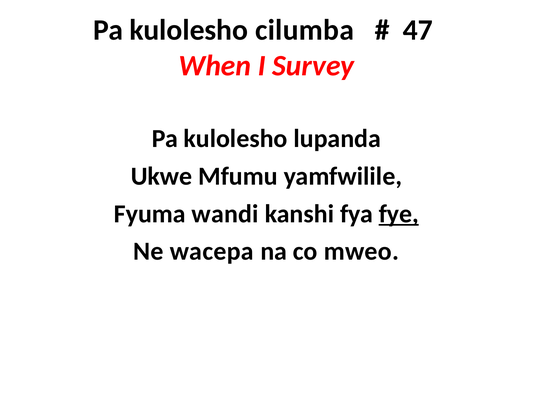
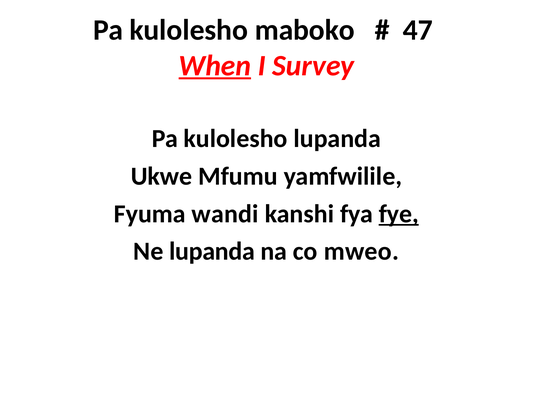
cilumba: cilumba -> maboko (305, 30)
When underline: none -> present (215, 66)
Ne wacepa: wacepa -> lupanda (212, 251)
